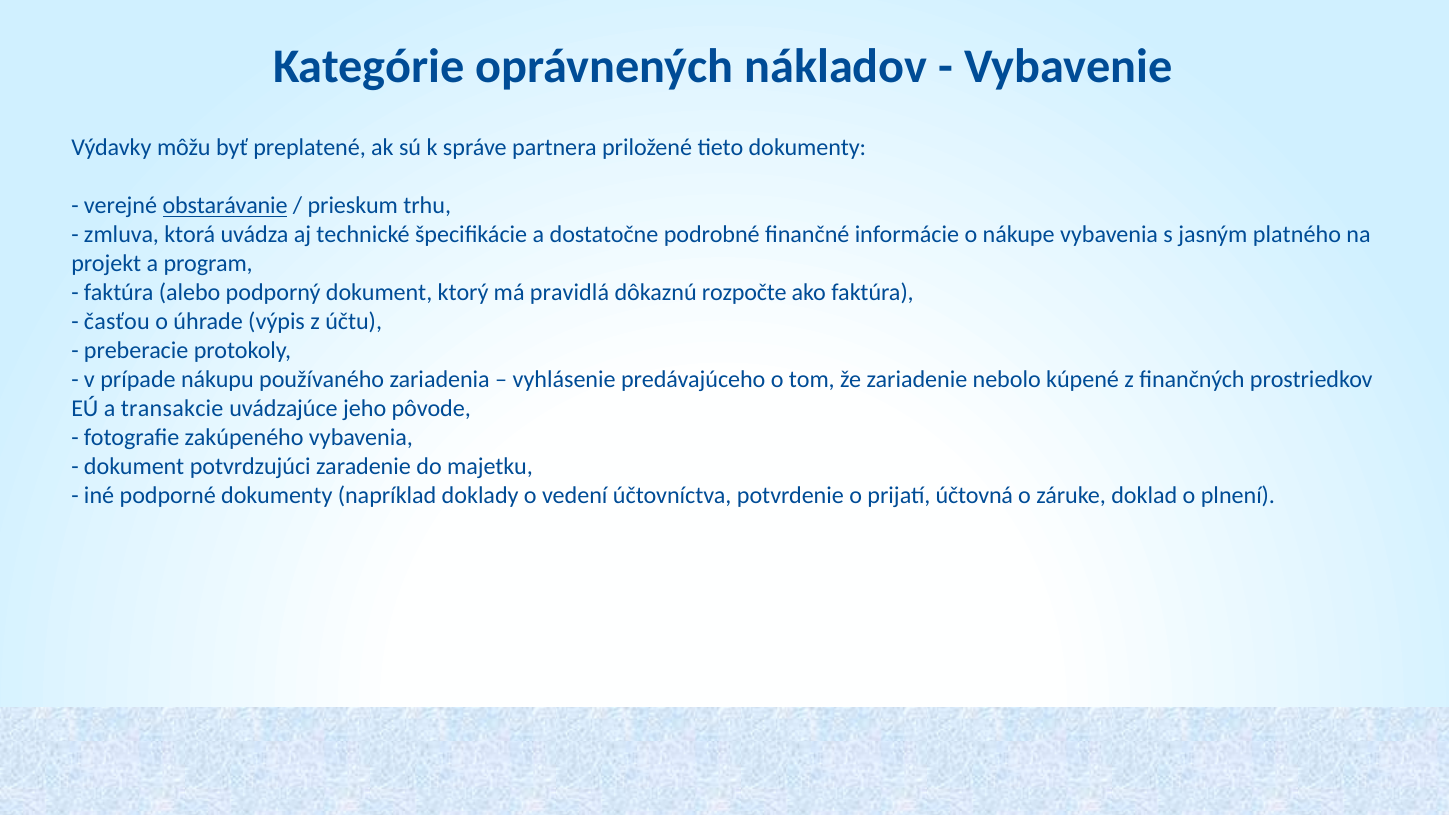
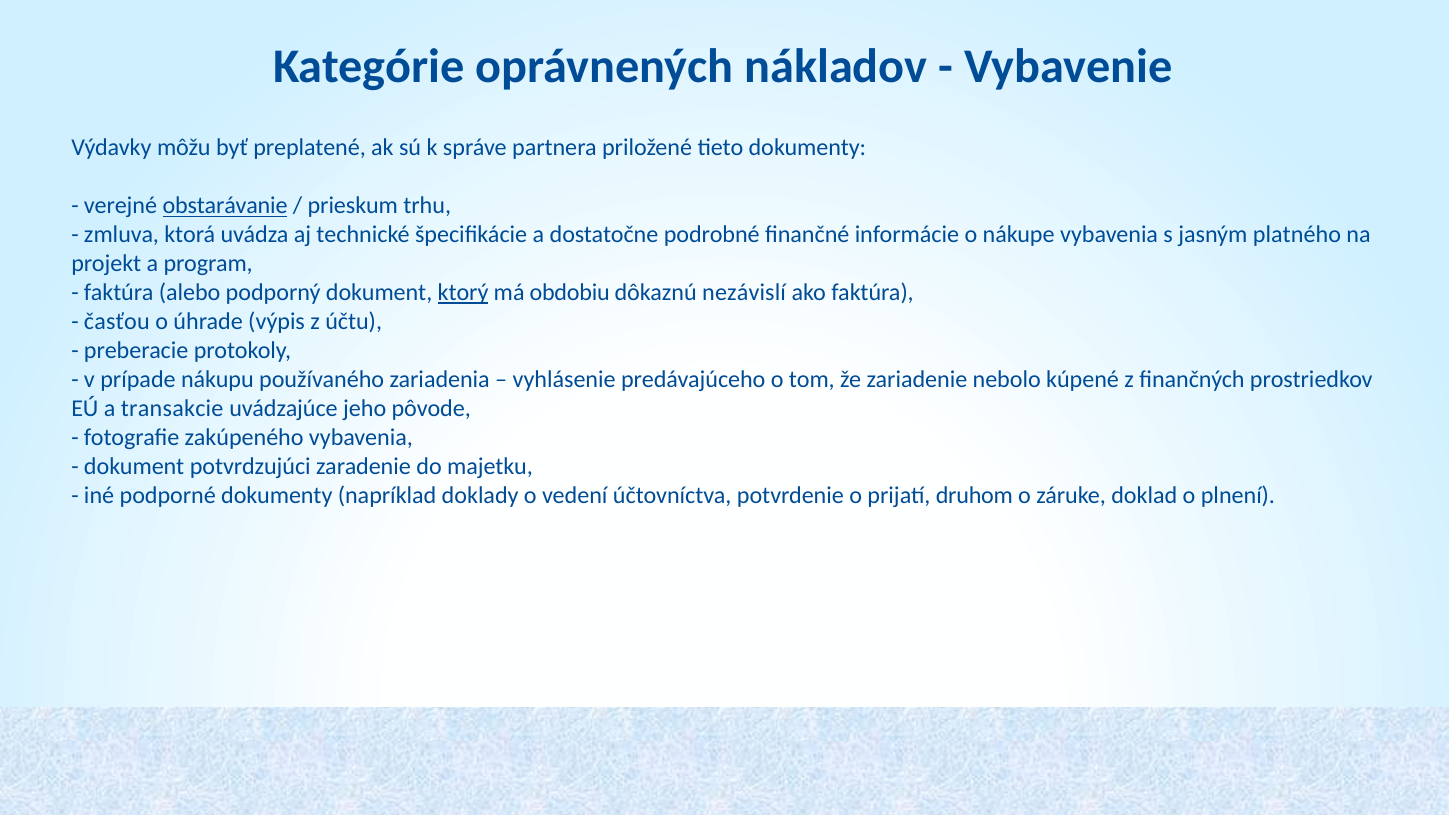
ktorý underline: none -> present (463, 293)
pravidlá: pravidlá -> obdobiu (570, 293)
rozpočte: rozpočte -> nezávislí (744, 293)
účtovná: účtovná -> druhom (974, 496)
